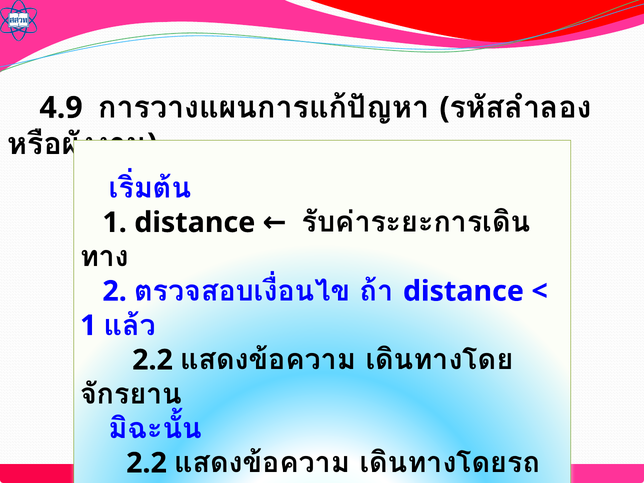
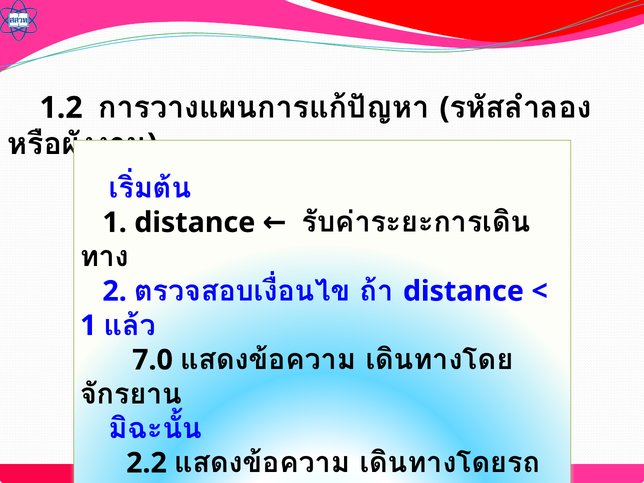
4.9: 4.9 -> 1.2 (61, 108)
2.2: 2.2 -> 7.0 (153, 360)
